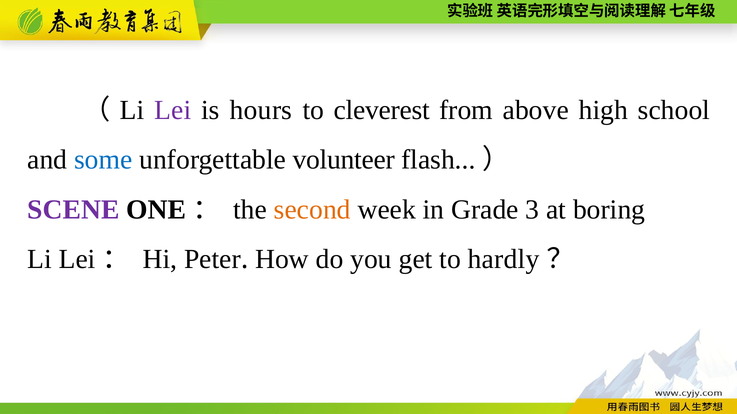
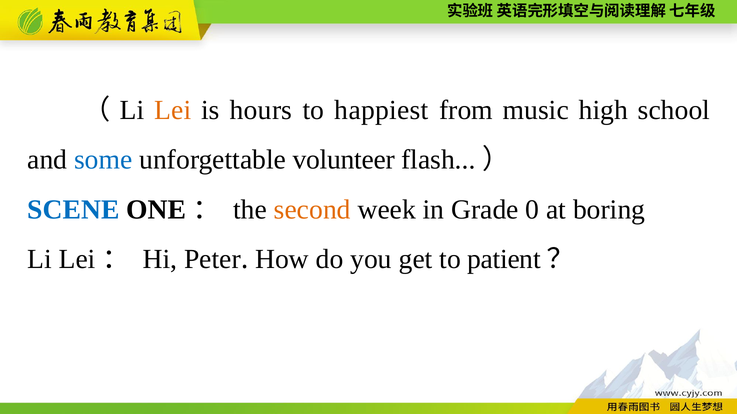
Lei colour: purple -> orange (173, 110)
cleverest: cleverest -> happiest (381, 110)
above: above -> music (536, 110)
SCENE colour: purple -> blue (73, 210)
3: 3 -> 0 (532, 210)
hardly: hardly -> patient (504, 259)
